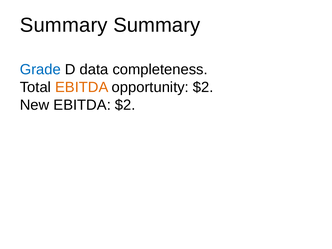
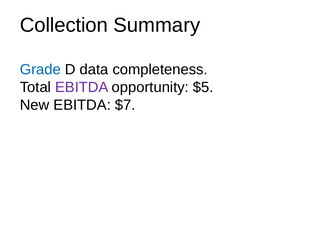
Summary: Summary -> Collection (64, 25)
EBITDA colour: orange -> purple (82, 87)
opportunity $2: $2 -> $5 (203, 87)
EBITDA $2: $2 -> $7 (125, 105)
